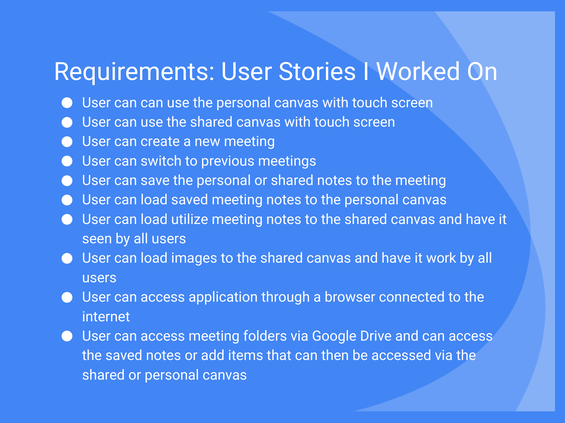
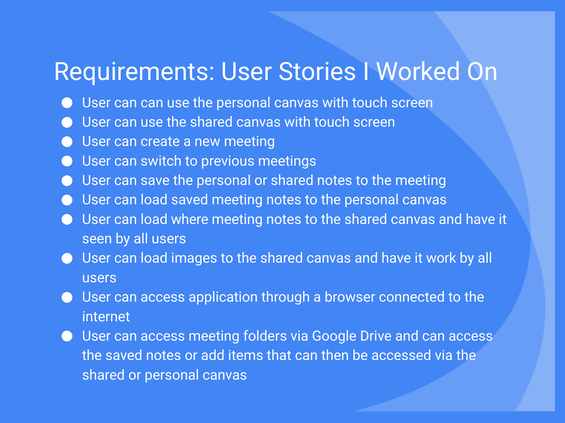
utilize: utilize -> where (190, 220)
